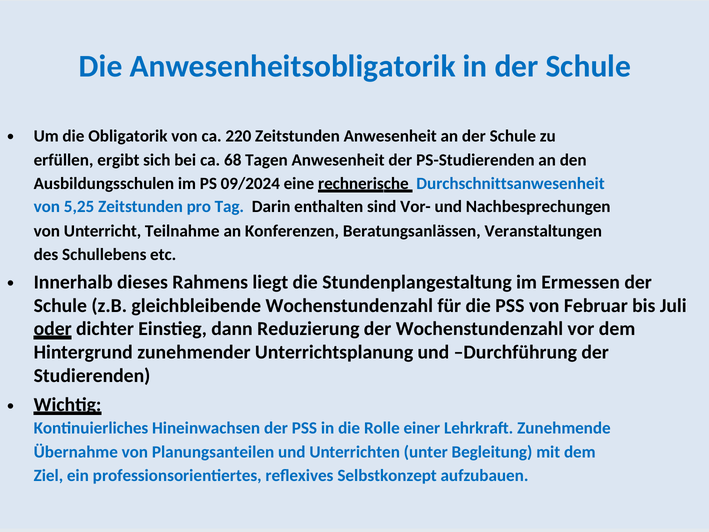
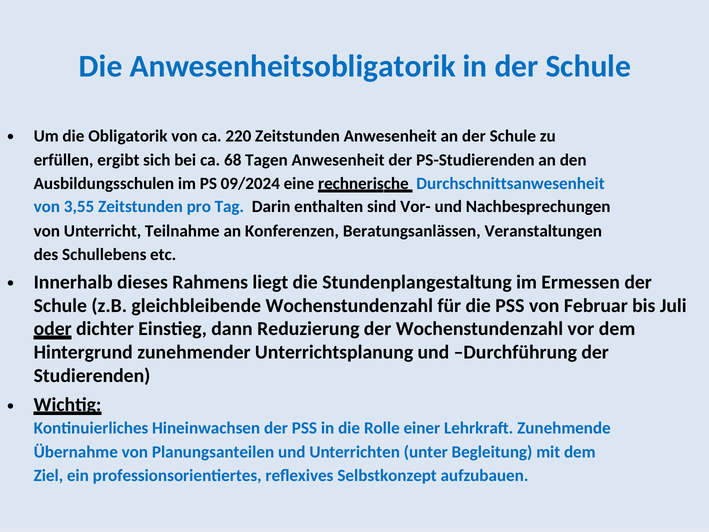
5,25: 5,25 -> 3,55 (79, 207)
